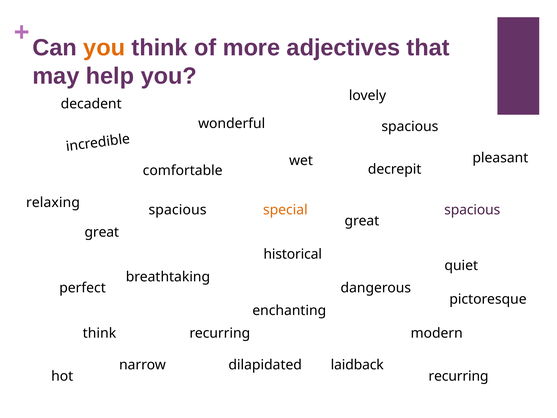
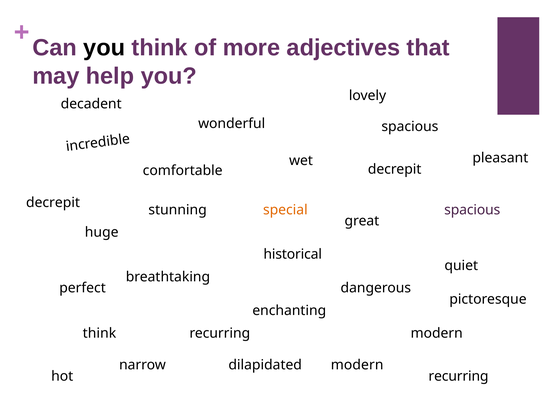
you colour: orange -> black (104, 48)
relaxing: relaxing -> decrepit (53, 202)
spacious: spacious -> stunning (178, 210)
great: great -> huge (102, 232)
laidback: laidback -> modern (357, 365)
